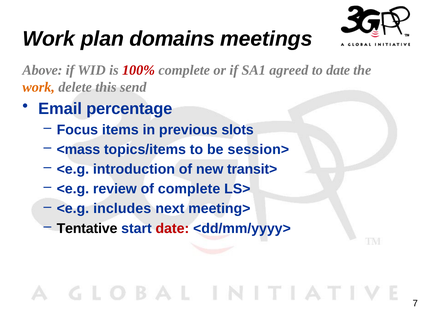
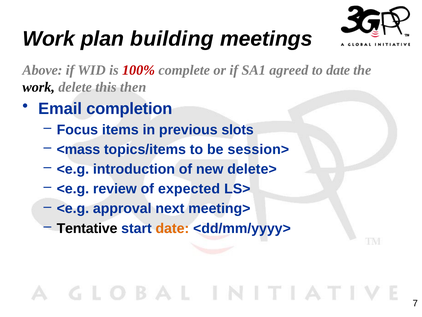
domains: domains -> building (172, 39)
work colour: orange -> black (39, 87)
send: send -> then (133, 87)
percentage: percentage -> completion (129, 109)
transit>: transit> -> delete> (252, 169)
of complete: complete -> expected (189, 189)
includes: includes -> approval (122, 208)
date colour: red -> orange (172, 228)
